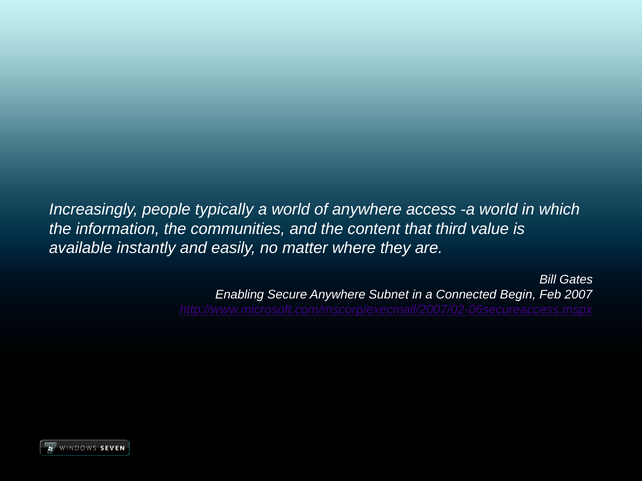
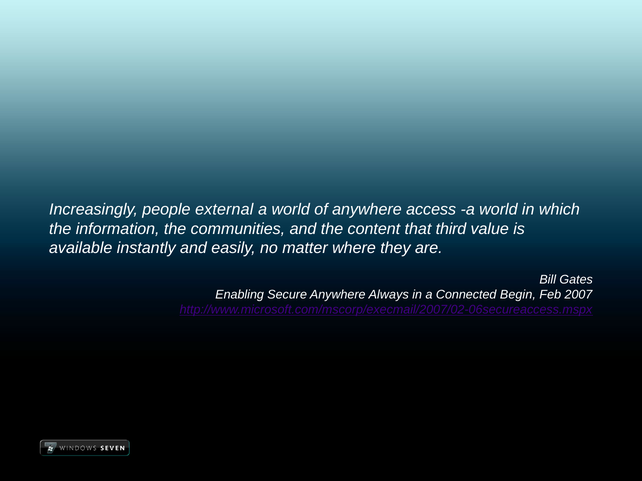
typically: typically -> external (224, 210)
Subnet: Subnet -> Always (389, 295)
